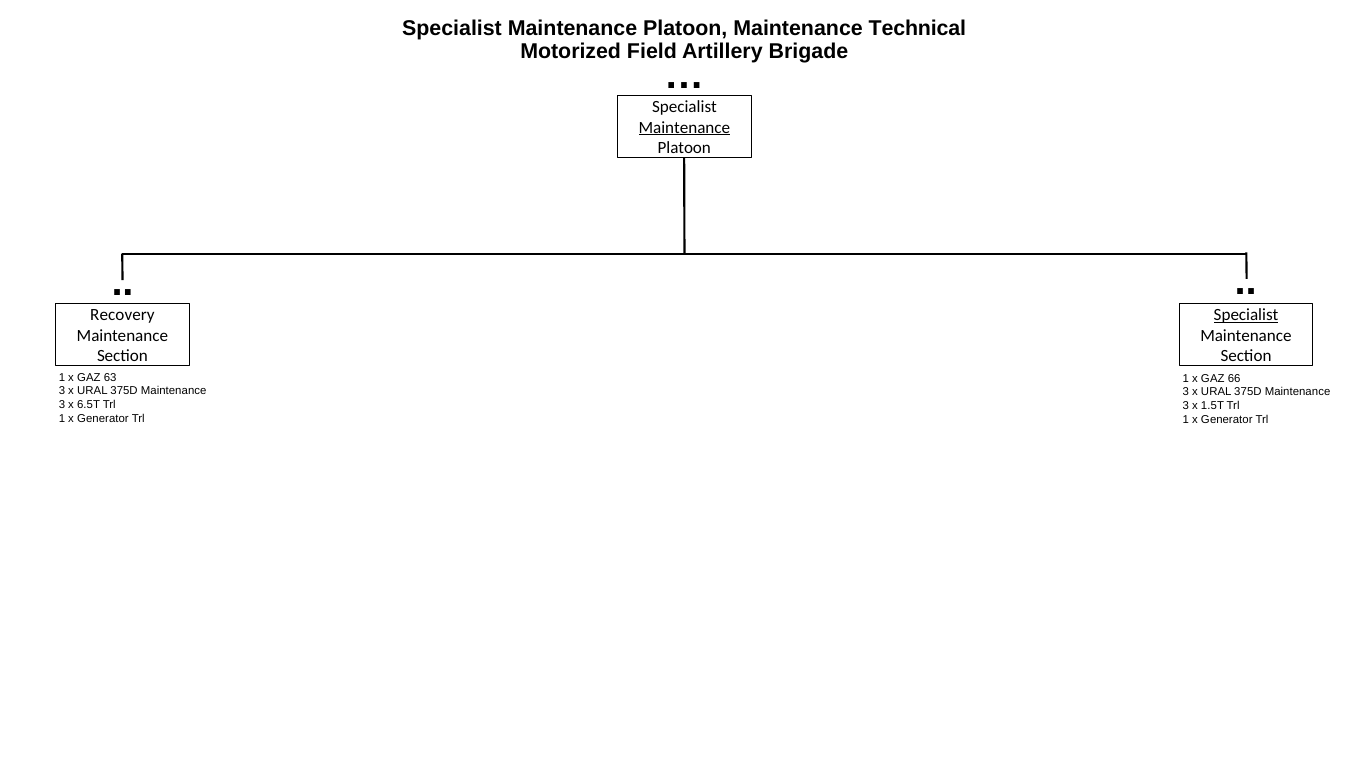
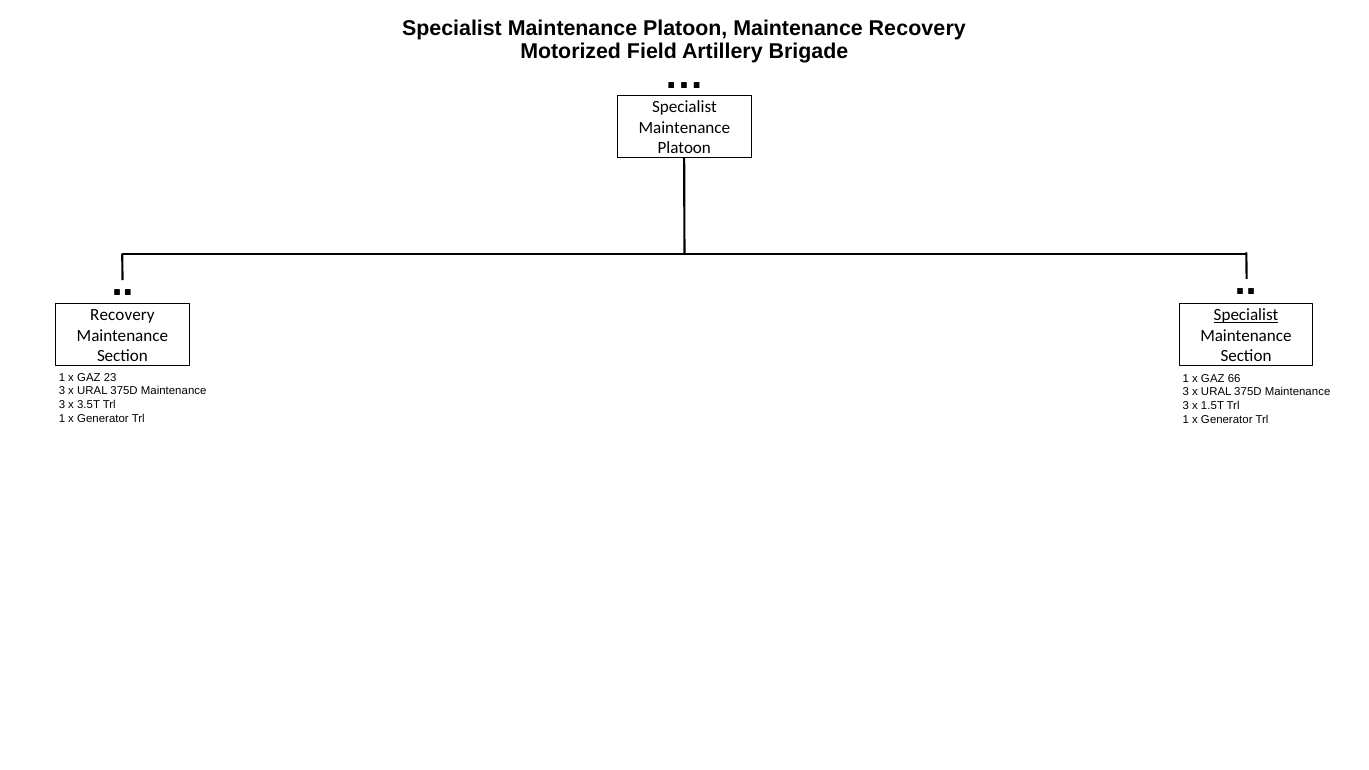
Maintenance Technical: Technical -> Recovery (917, 29)
Maintenance underline: present -> none (684, 128)
63: 63 -> 23 (110, 377)
6.5T: 6.5T -> 3.5T (89, 405)
